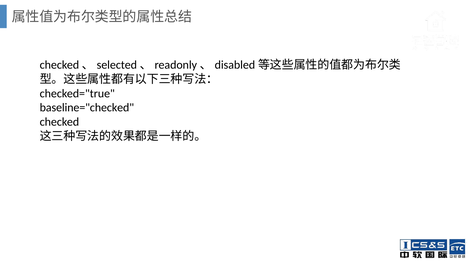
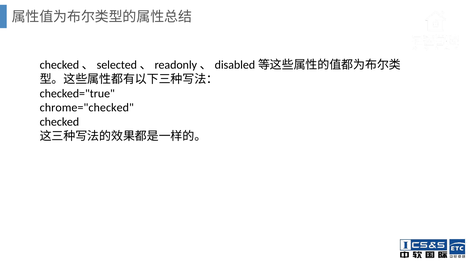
baseline="checked: baseline="checked -> chrome="checked (87, 108)
